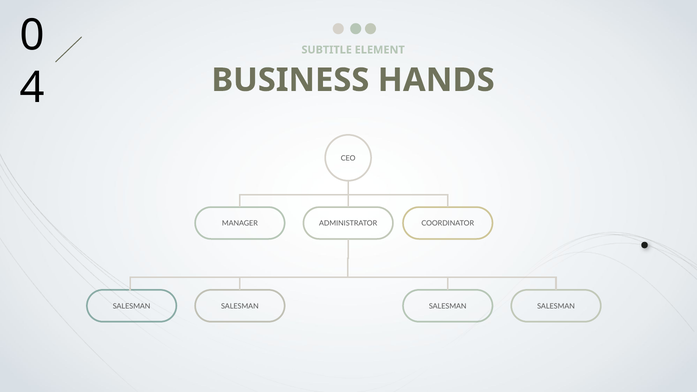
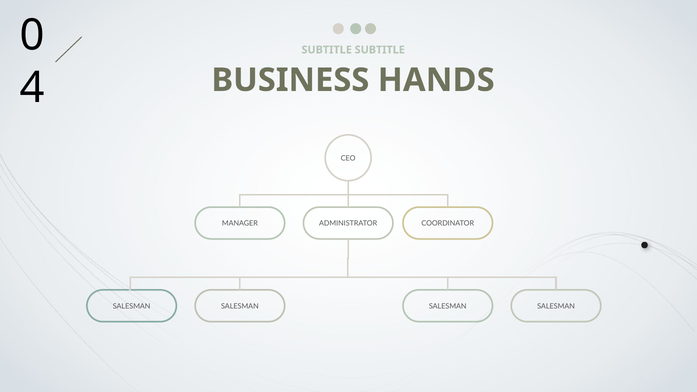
SUBTITLE ELEMENT: ELEMENT -> SUBTITLE (380, 50)
